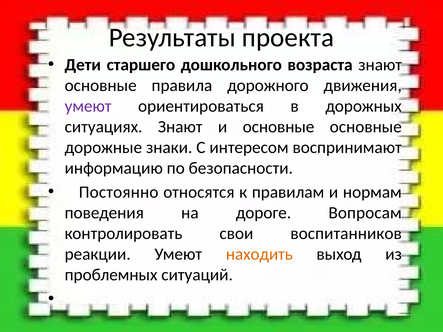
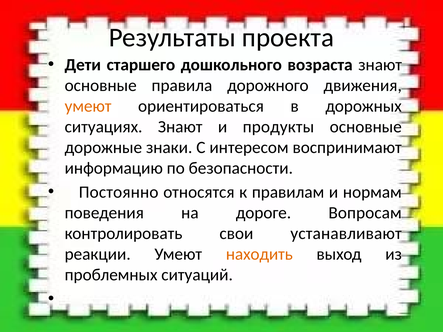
умеют colour: purple -> orange (88, 106)
и основные: основные -> продукты (278, 127)
воспитанников: воспитанников -> устанавливают (346, 234)
